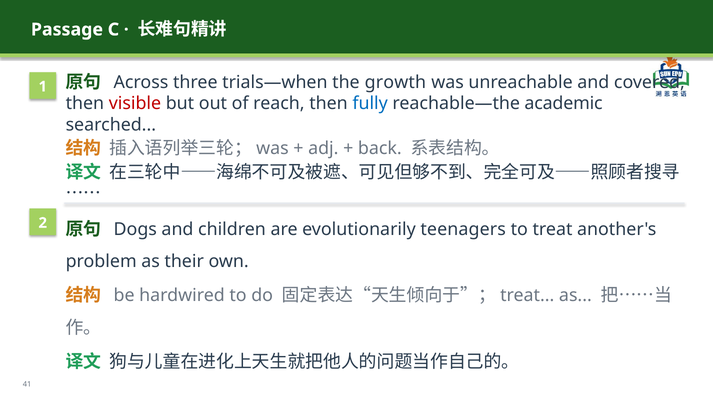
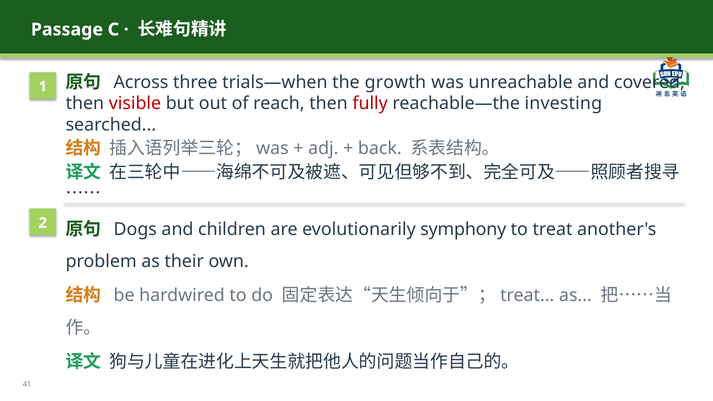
fully colour: blue -> red (370, 104)
academic: academic -> investing (563, 104)
teenagers: teenagers -> symphony (463, 229)
